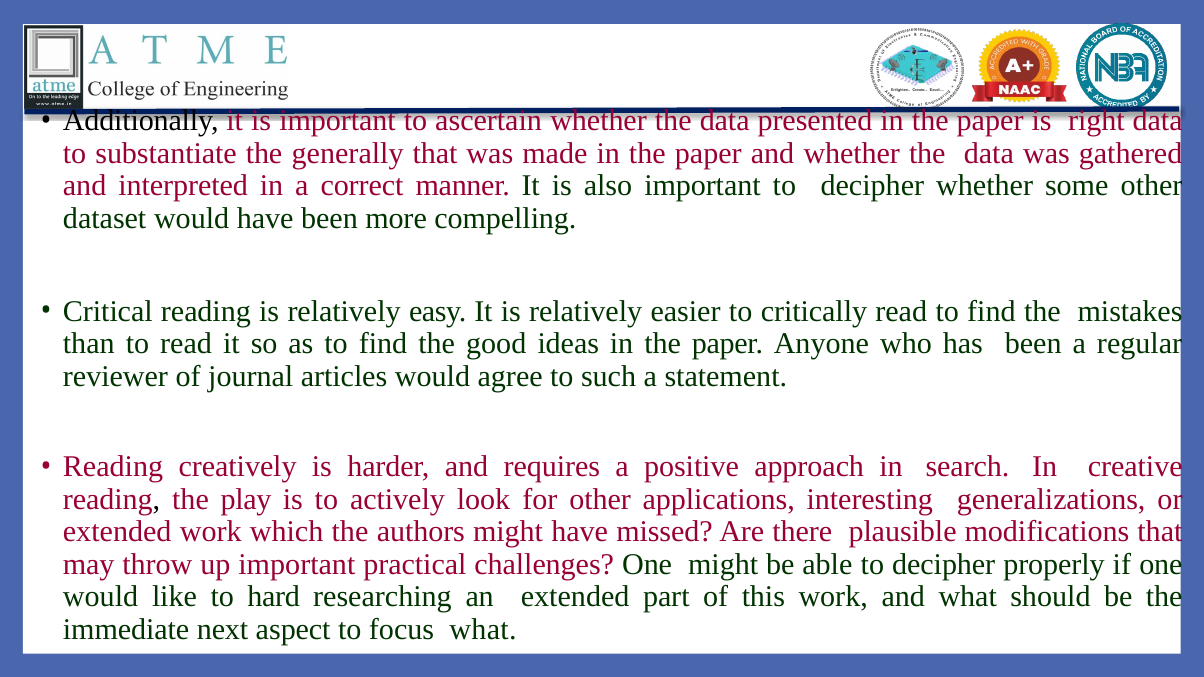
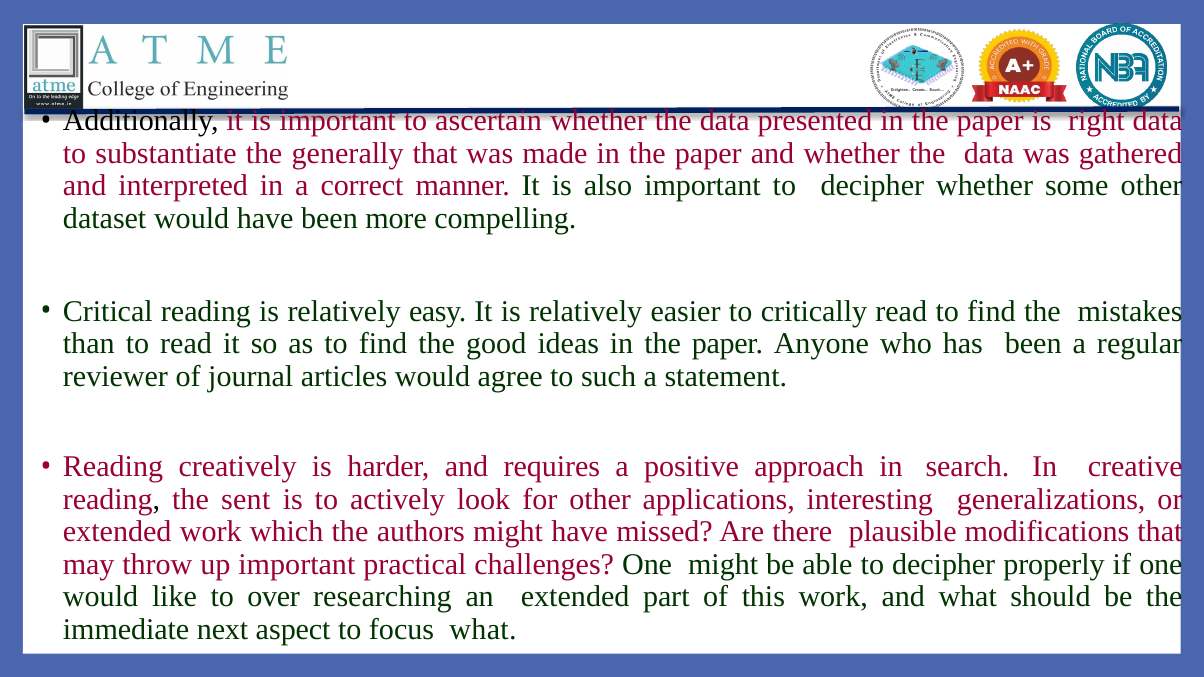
play: play -> sent (246, 499)
hard: hard -> over (274, 597)
